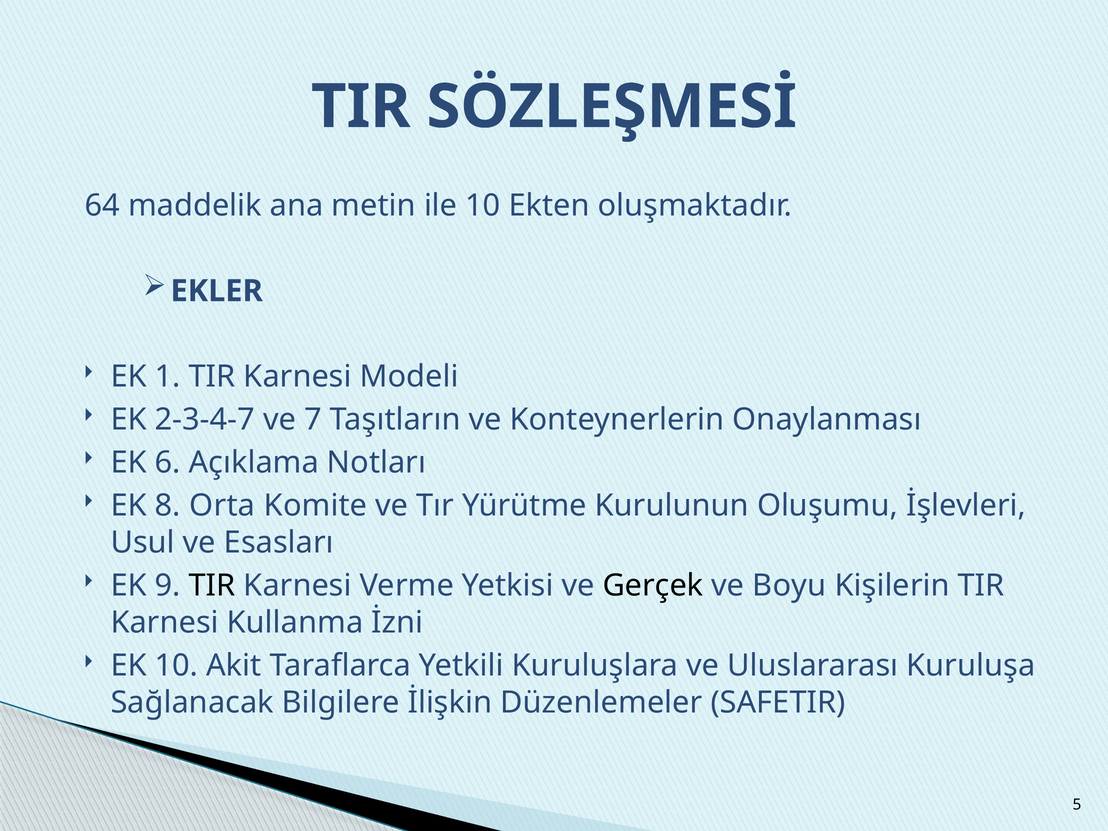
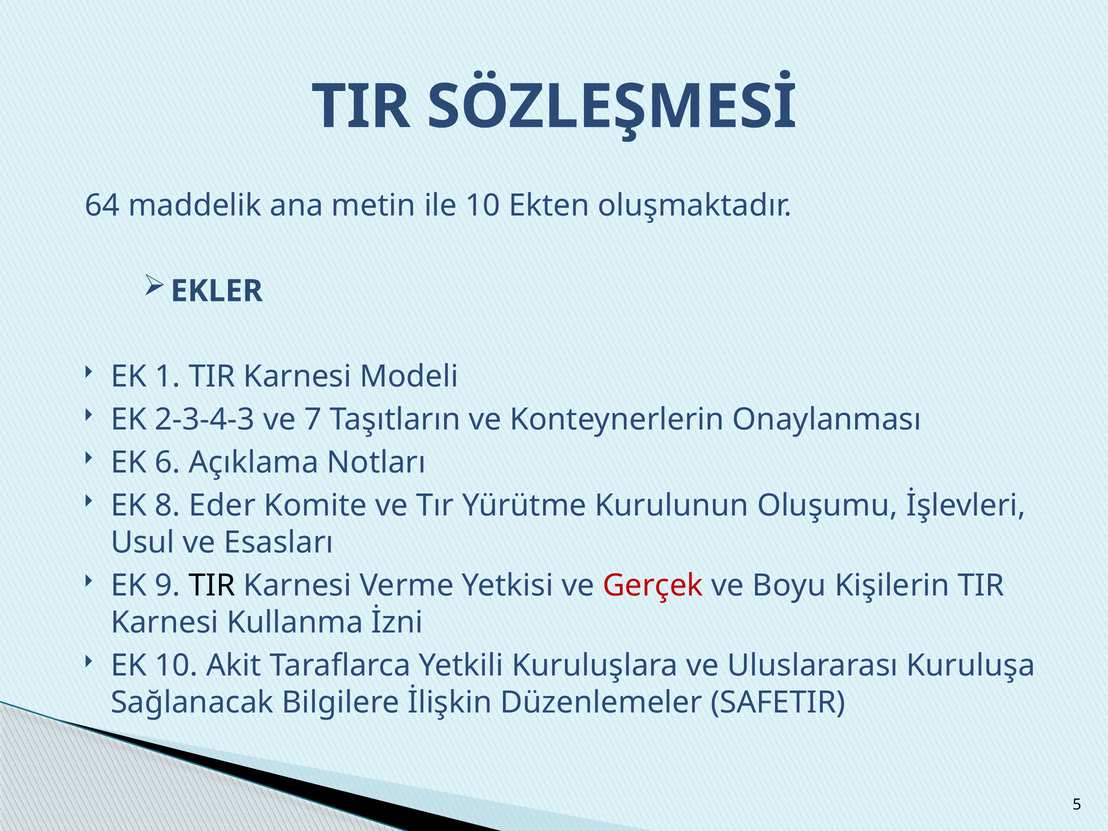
2-3-4-7: 2-3-4-7 -> 2-3-4-3 (205, 420)
Orta: Orta -> Eder (222, 506)
Gerçek colour: black -> red (653, 586)
